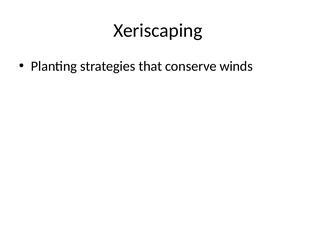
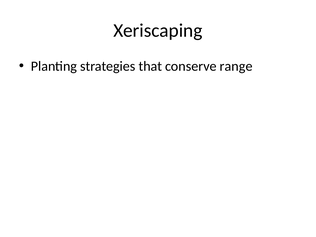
winds: winds -> range (236, 66)
